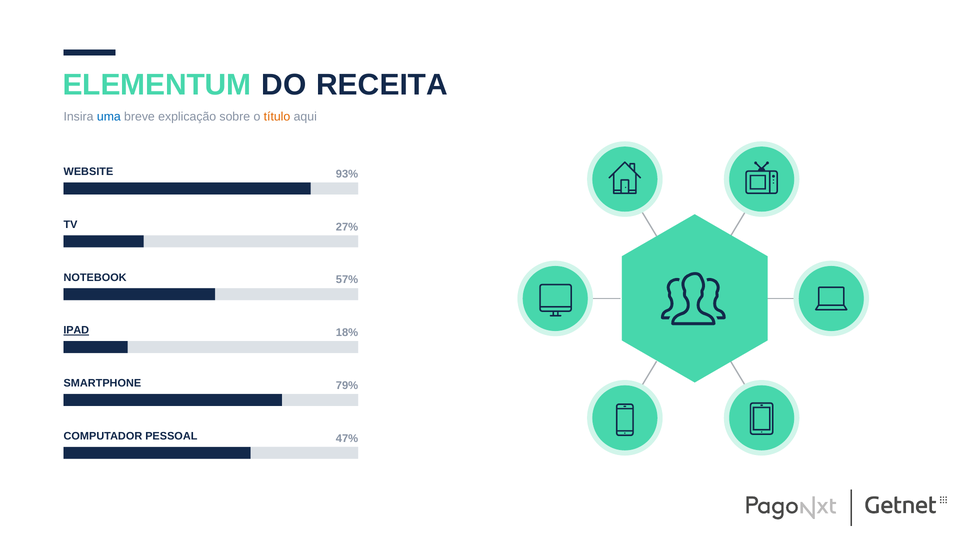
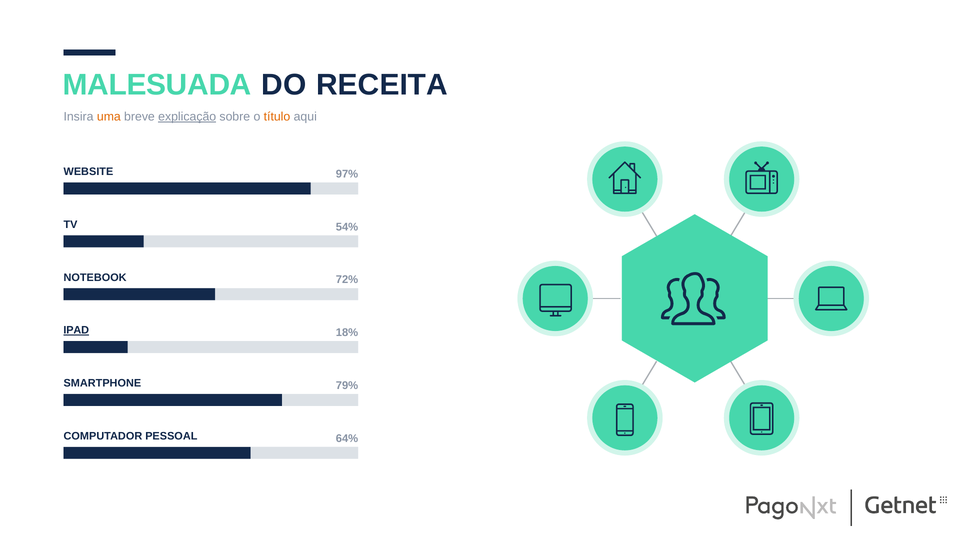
ELEMENTUM: ELEMENTUM -> MALESUADA (157, 85)
uma colour: blue -> orange (109, 117)
explicação underline: none -> present (187, 117)
93%: 93% -> 97% (347, 174)
27%: 27% -> 54% (347, 227)
57%: 57% -> 72% (347, 280)
47%: 47% -> 64% (347, 439)
